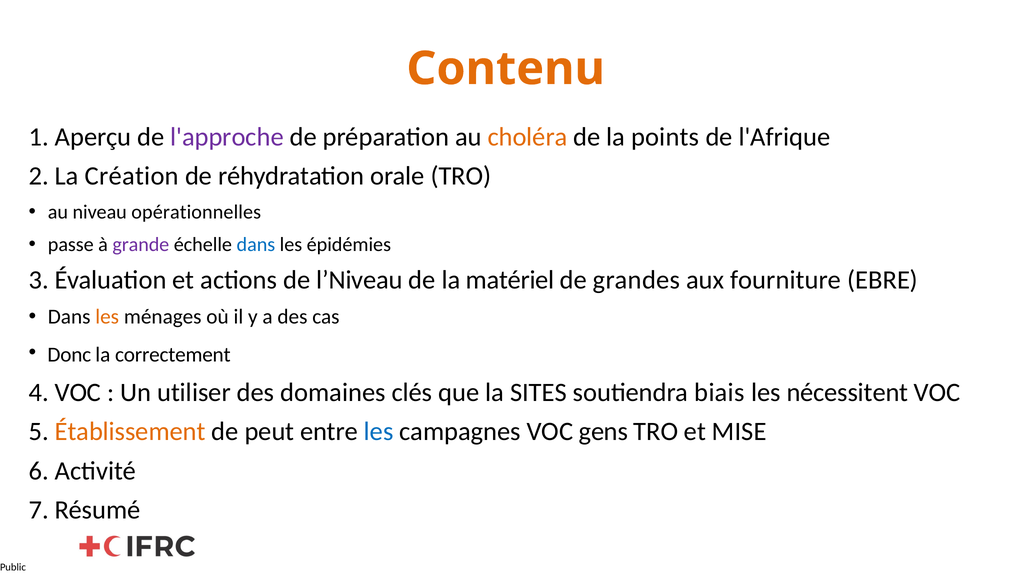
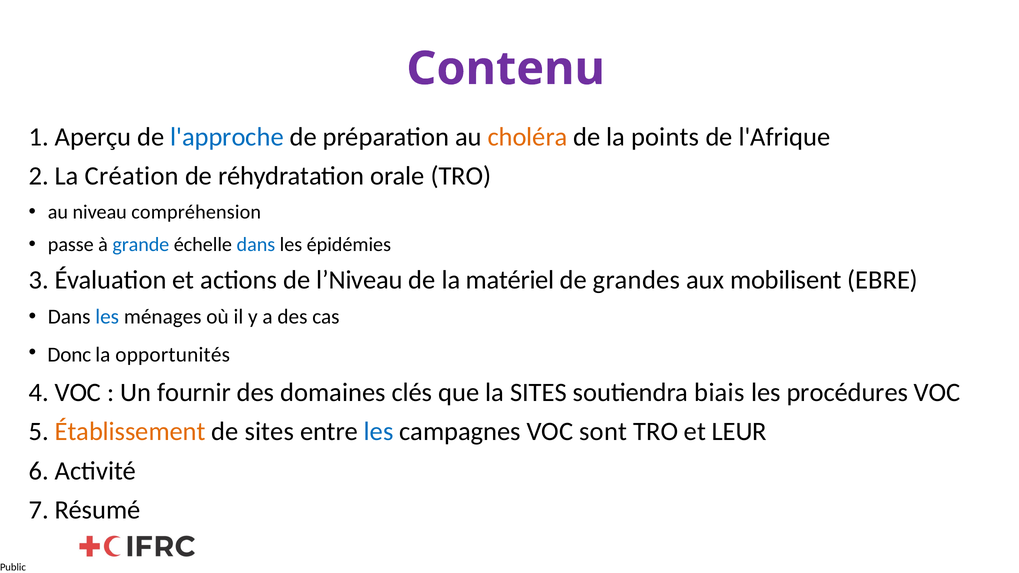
Contenu colour: orange -> purple (506, 69)
l'approche colour: purple -> blue (227, 137)
opérationnelles: opérationnelles -> compréhension (196, 212)
grande colour: purple -> blue (141, 245)
fourniture: fourniture -> mobilisent (786, 280)
les colour: orange -> blue (107, 317)
correctement: correctement -> opportunités (173, 355)
utiliser: utiliser -> fournir (194, 392)
nécessitent: nécessitent -> procédures (847, 392)
de peut: peut -> sites (269, 432)
gens: gens -> sont (603, 432)
MISE: MISE -> LEUR (739, 432)
